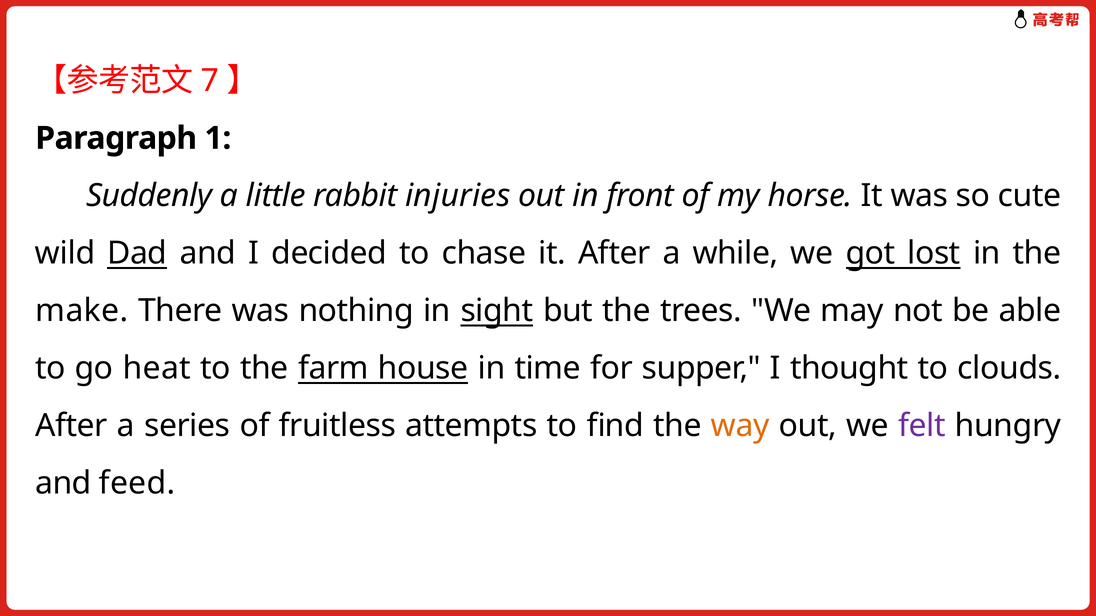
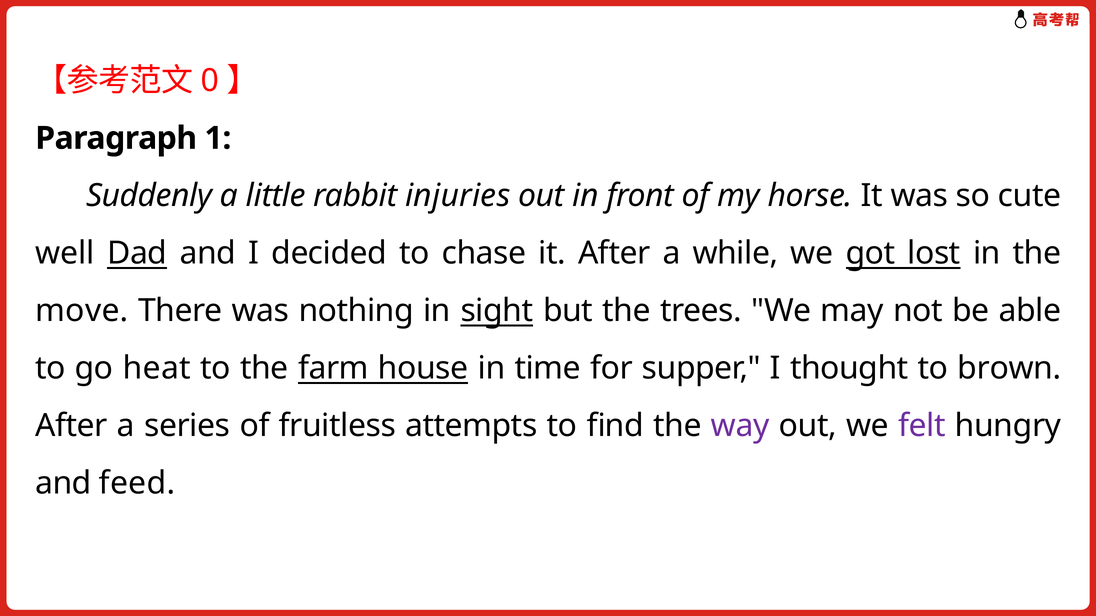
7: 7 -> 0 (210, 81)
wild: wild -> well (65, 254)
make: make -> move (82, 311)
clouds: clouds -> brown (1009, 369)
way colour: orange -> purple (740, 426)
